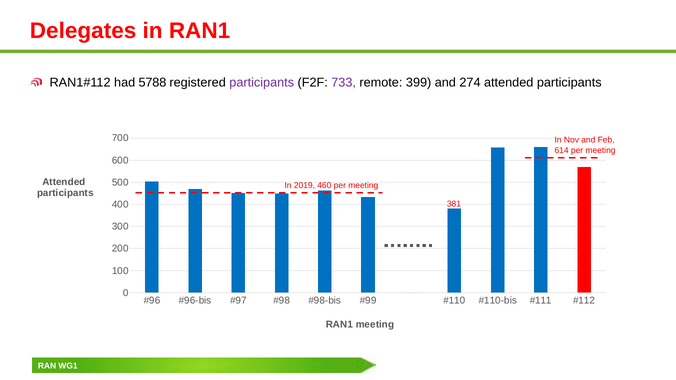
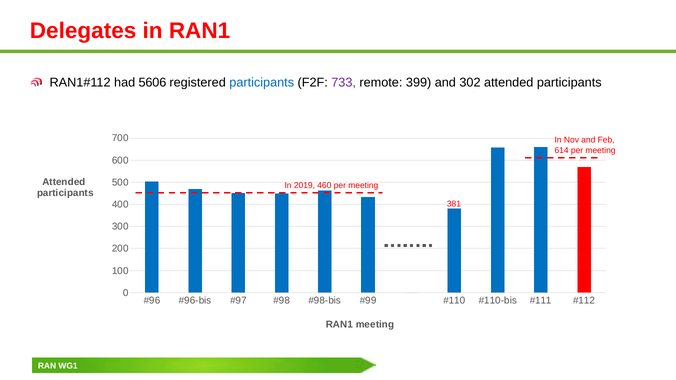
5788: 5788 -> 5606 (152, 83)
participants colour: purple -> blue (262, 83)
274: 274 -> 302 (470, 83)
